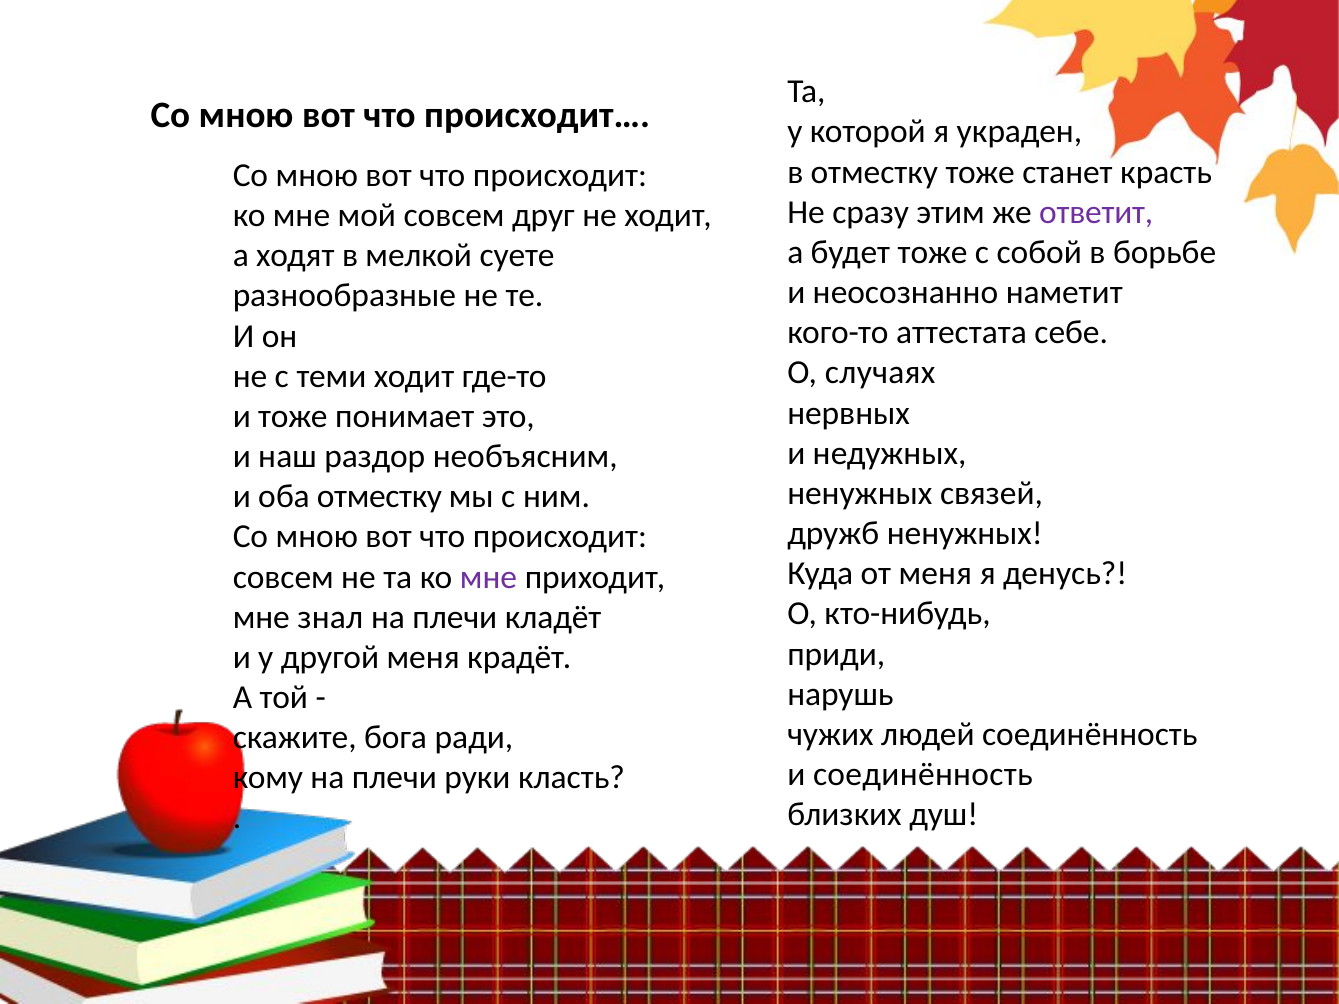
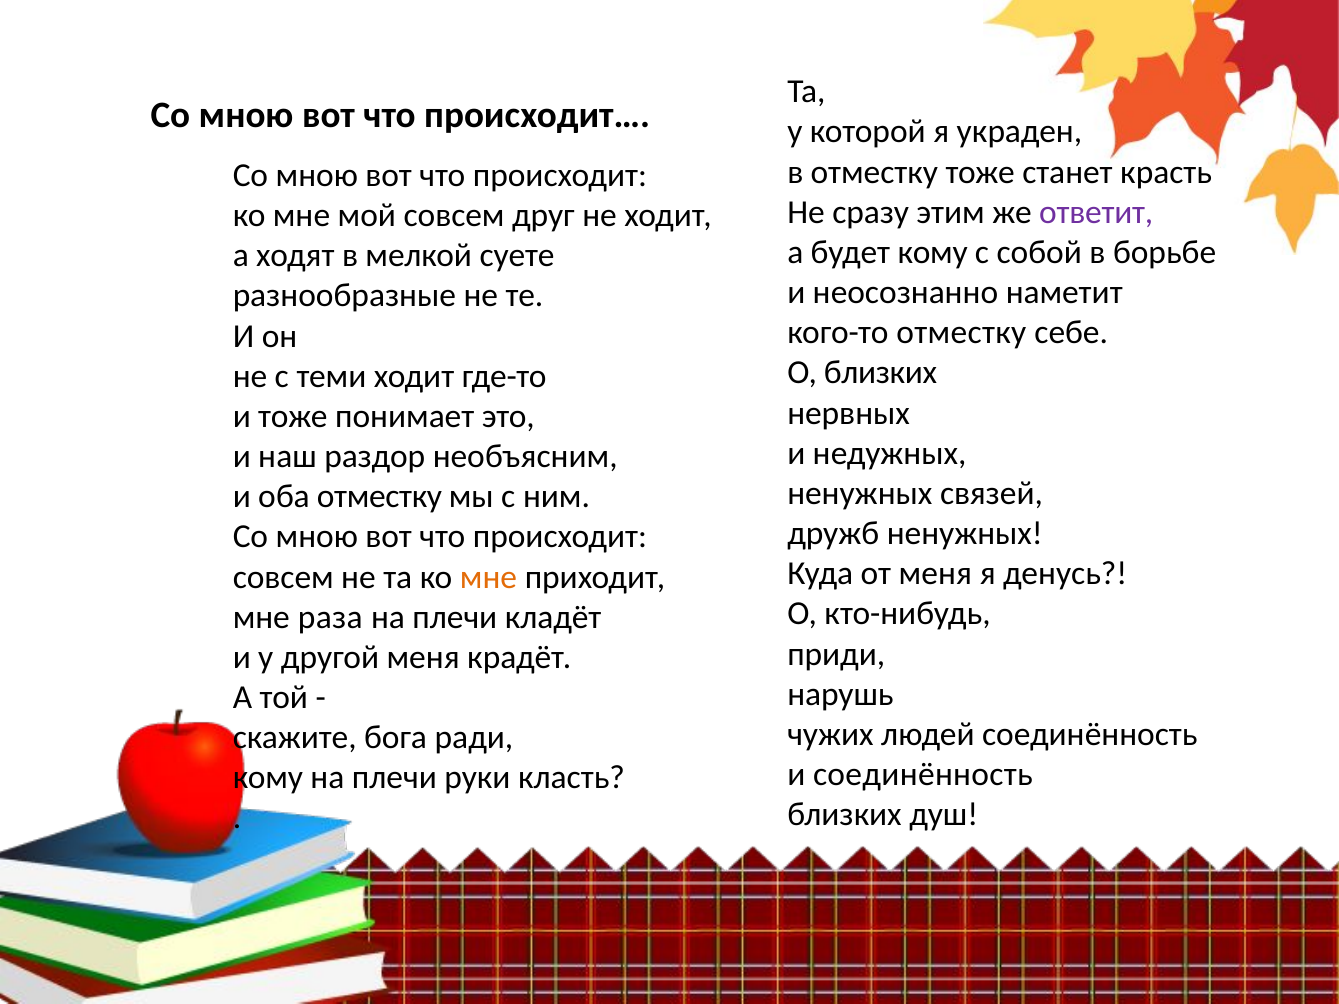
будет тоже: тоже -> кому (933, 252)
кого-то аттестата: аттестата -> отместку (961, 333)
О случаях: случаях -> близких (881, 373)
мне colour: purple -> orange (489, 577)
знал: знал -> раза (330, 617)
